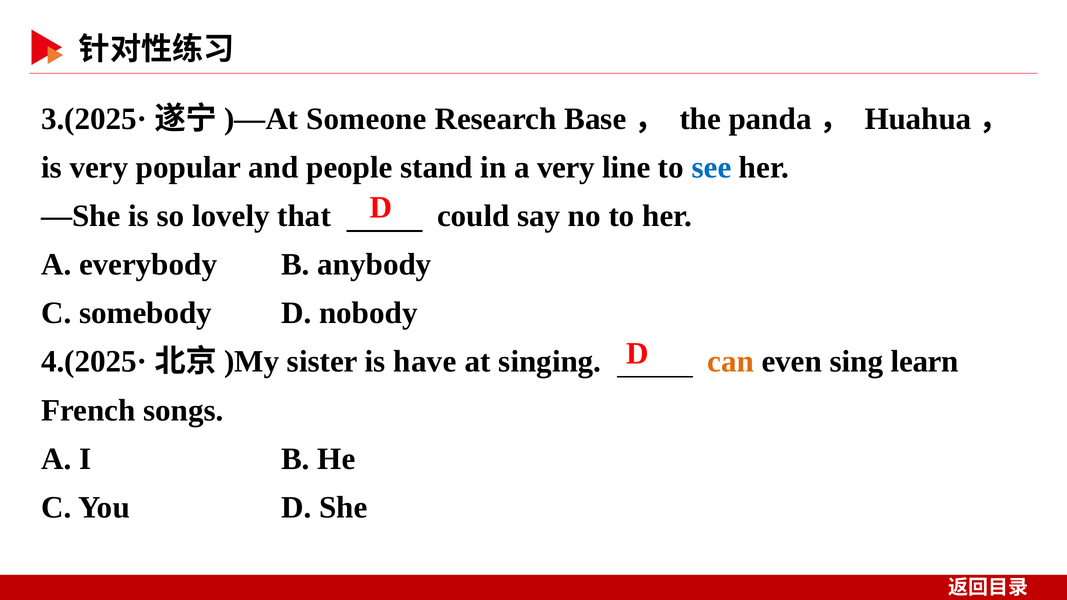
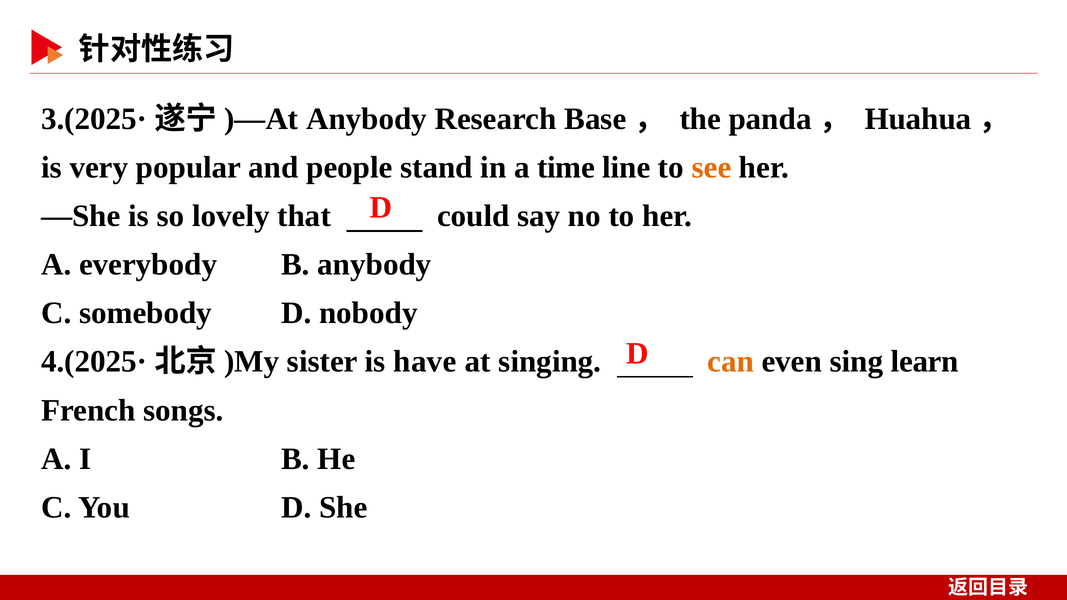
Someone: Someone -> Anybody (367, 119)
a very: very -> time (566, 168)
see colour: blue -> orange (712, 168)
